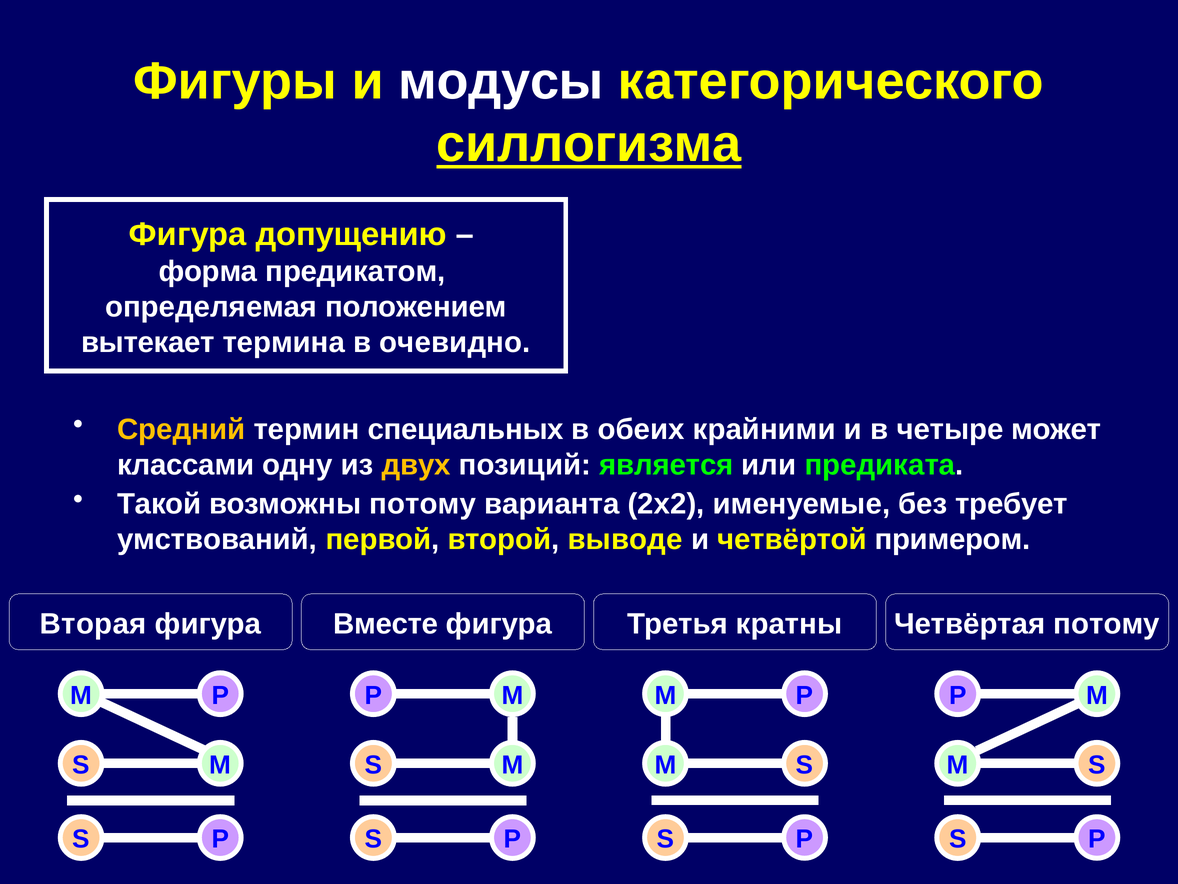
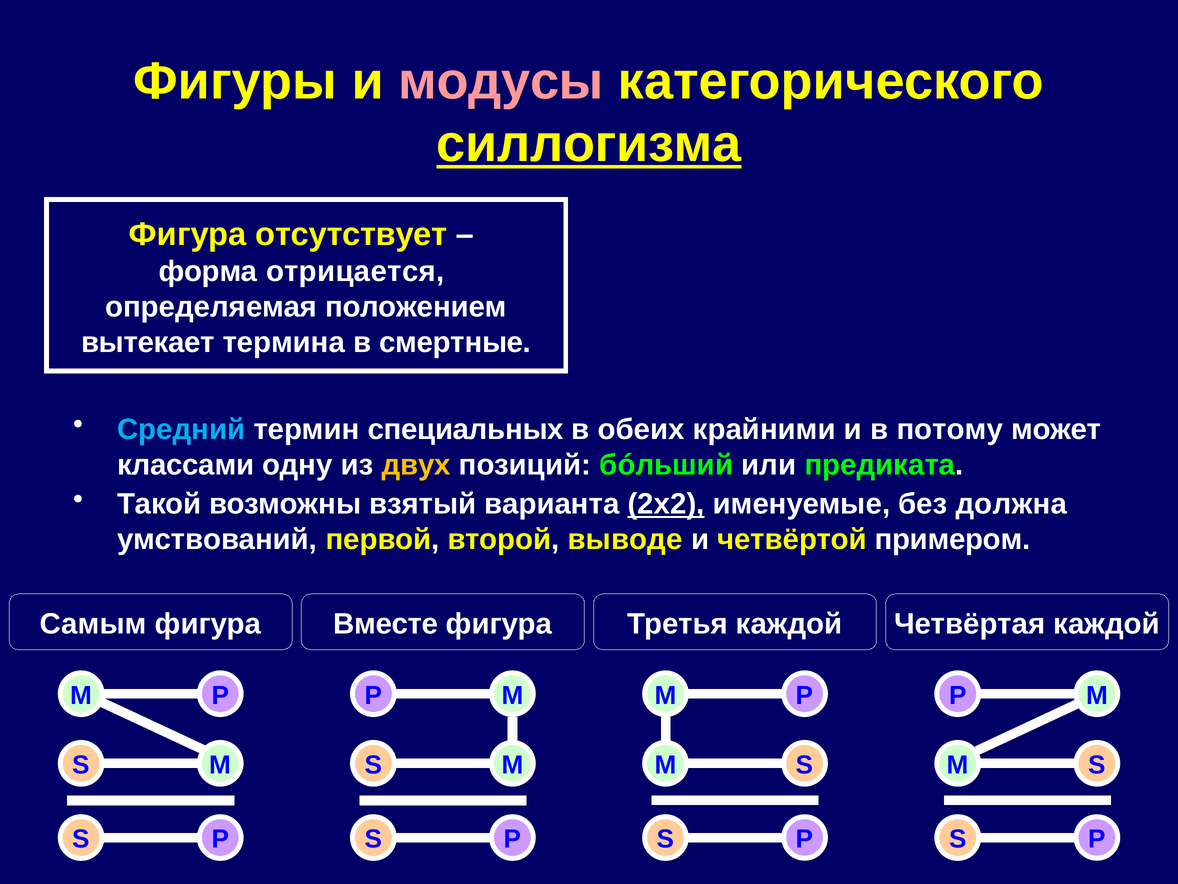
модусы colour: white -> pink (501, 81)
допущению: допущению -> отсутствует (351, 234)
предикатом: предикатом -> отрицается (355, 272)
очевидно: очевидно -> смертные (455, 342)
Средний colour: yellow -> light blue (181, 429)
четыре: четыре -> потому (950, 429)
является: является -> бóльший (666, 465)
возможны потому: потому -> взятый (423, 504)
2х2 underline: none -> present (666, 504)
требует: требует -> должна (1011, 504)
Вторая: Вторая -> Самым (93, 623)
Третья кратны: кратны -> каждой (789, 623)
Четвёртая потому: потому -> каждой (1107, 623)
